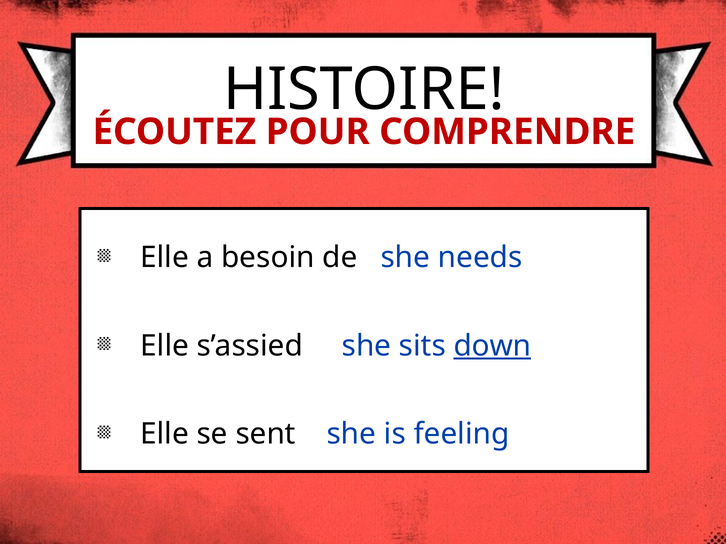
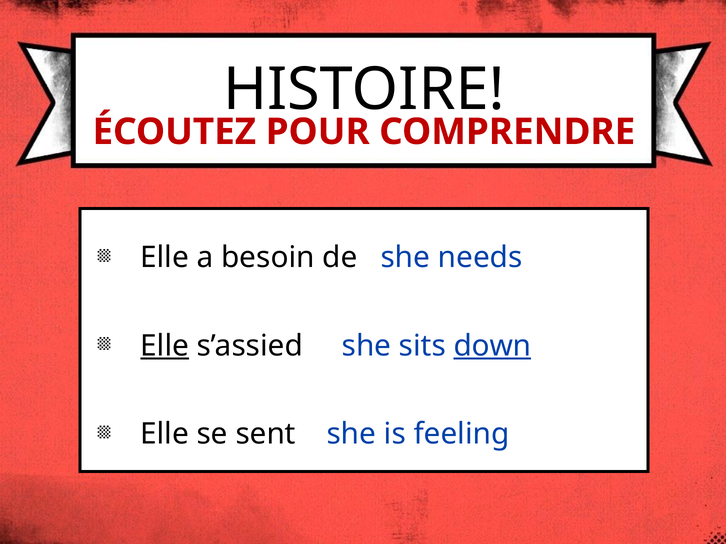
Elle underline: none -> present (165, 346)
